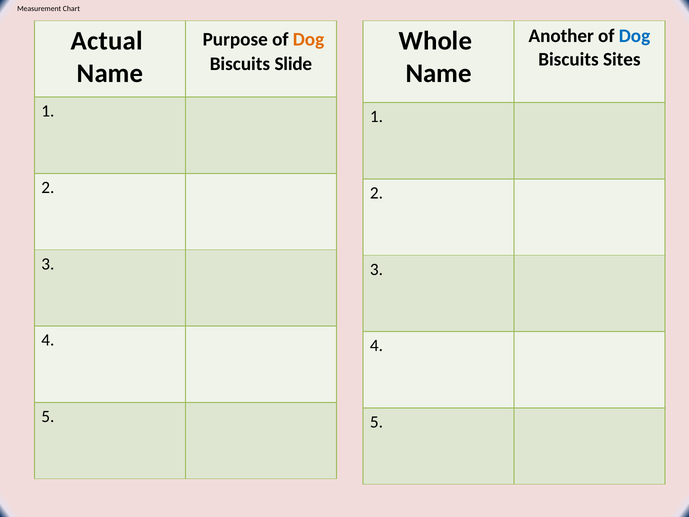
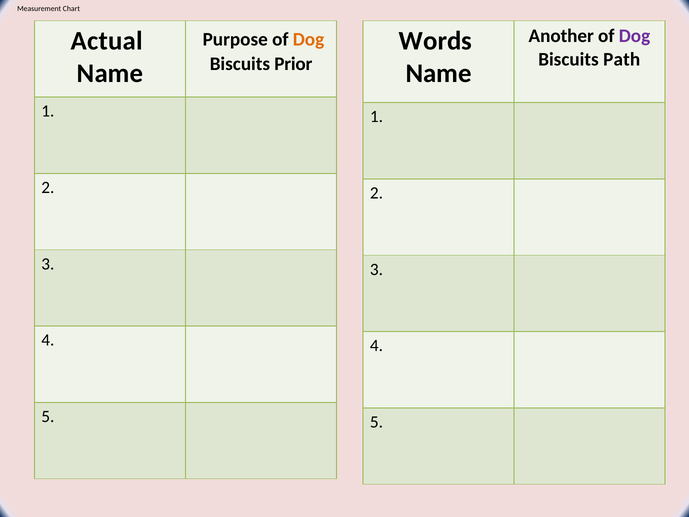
Dog colour: blue -> purple (634, 36)
Whole: Whole -> Words (435, 41)
Sites: Sites -> Path (622, 60)
Slide: Slide -> Prior (293, 64)
